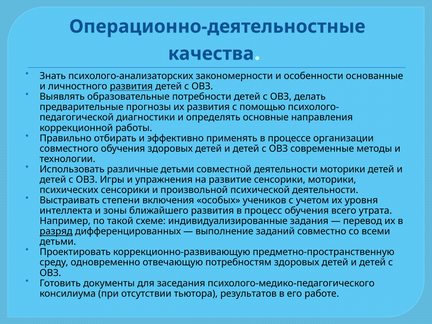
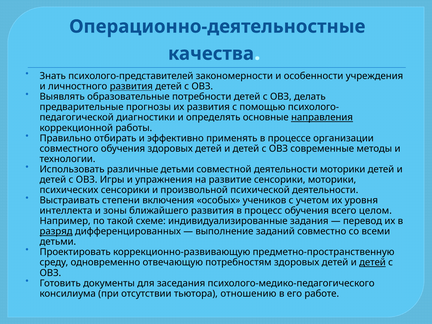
психолого-анализаторских: психолого-анализаторских -> психолого-представителей (131, 76)
основанные: основанные -> учреждения (374, 76)
направления underline: none -> present (322, 117)
утрата: утрата -> целом (375, 211)
детей underline: none -> present (372, 262)
результатов: результатов -> отношению (248, 294)
